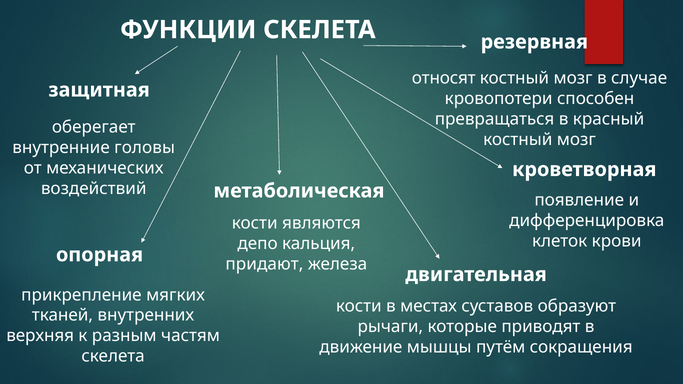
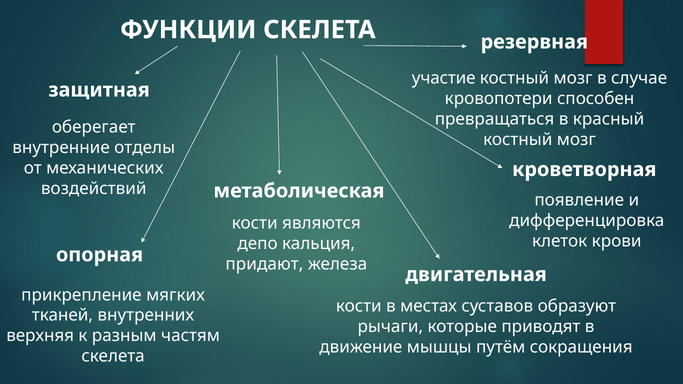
относят: относят -> участие (444, 78)
головы: головы -> отделы (145, 148)
